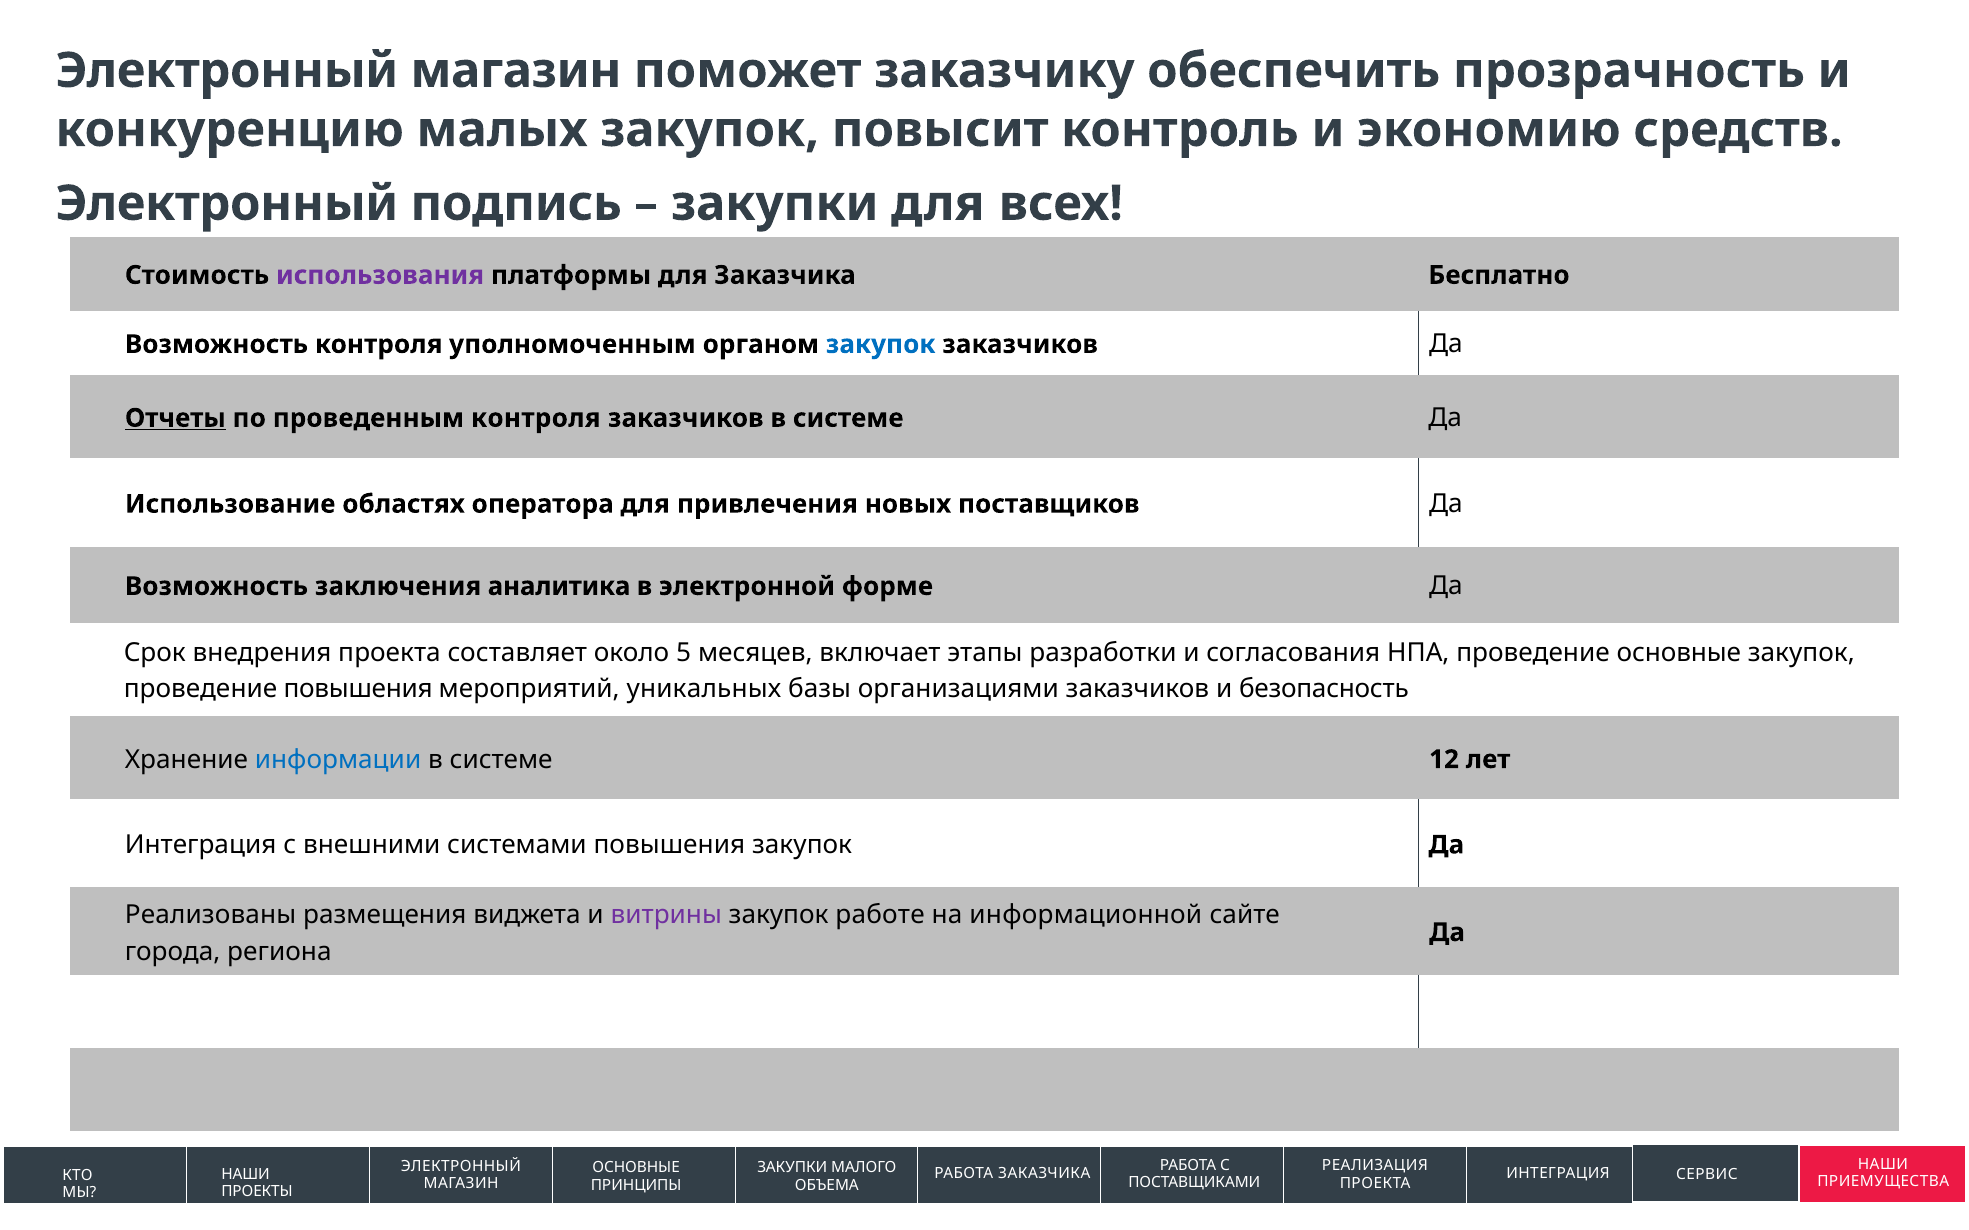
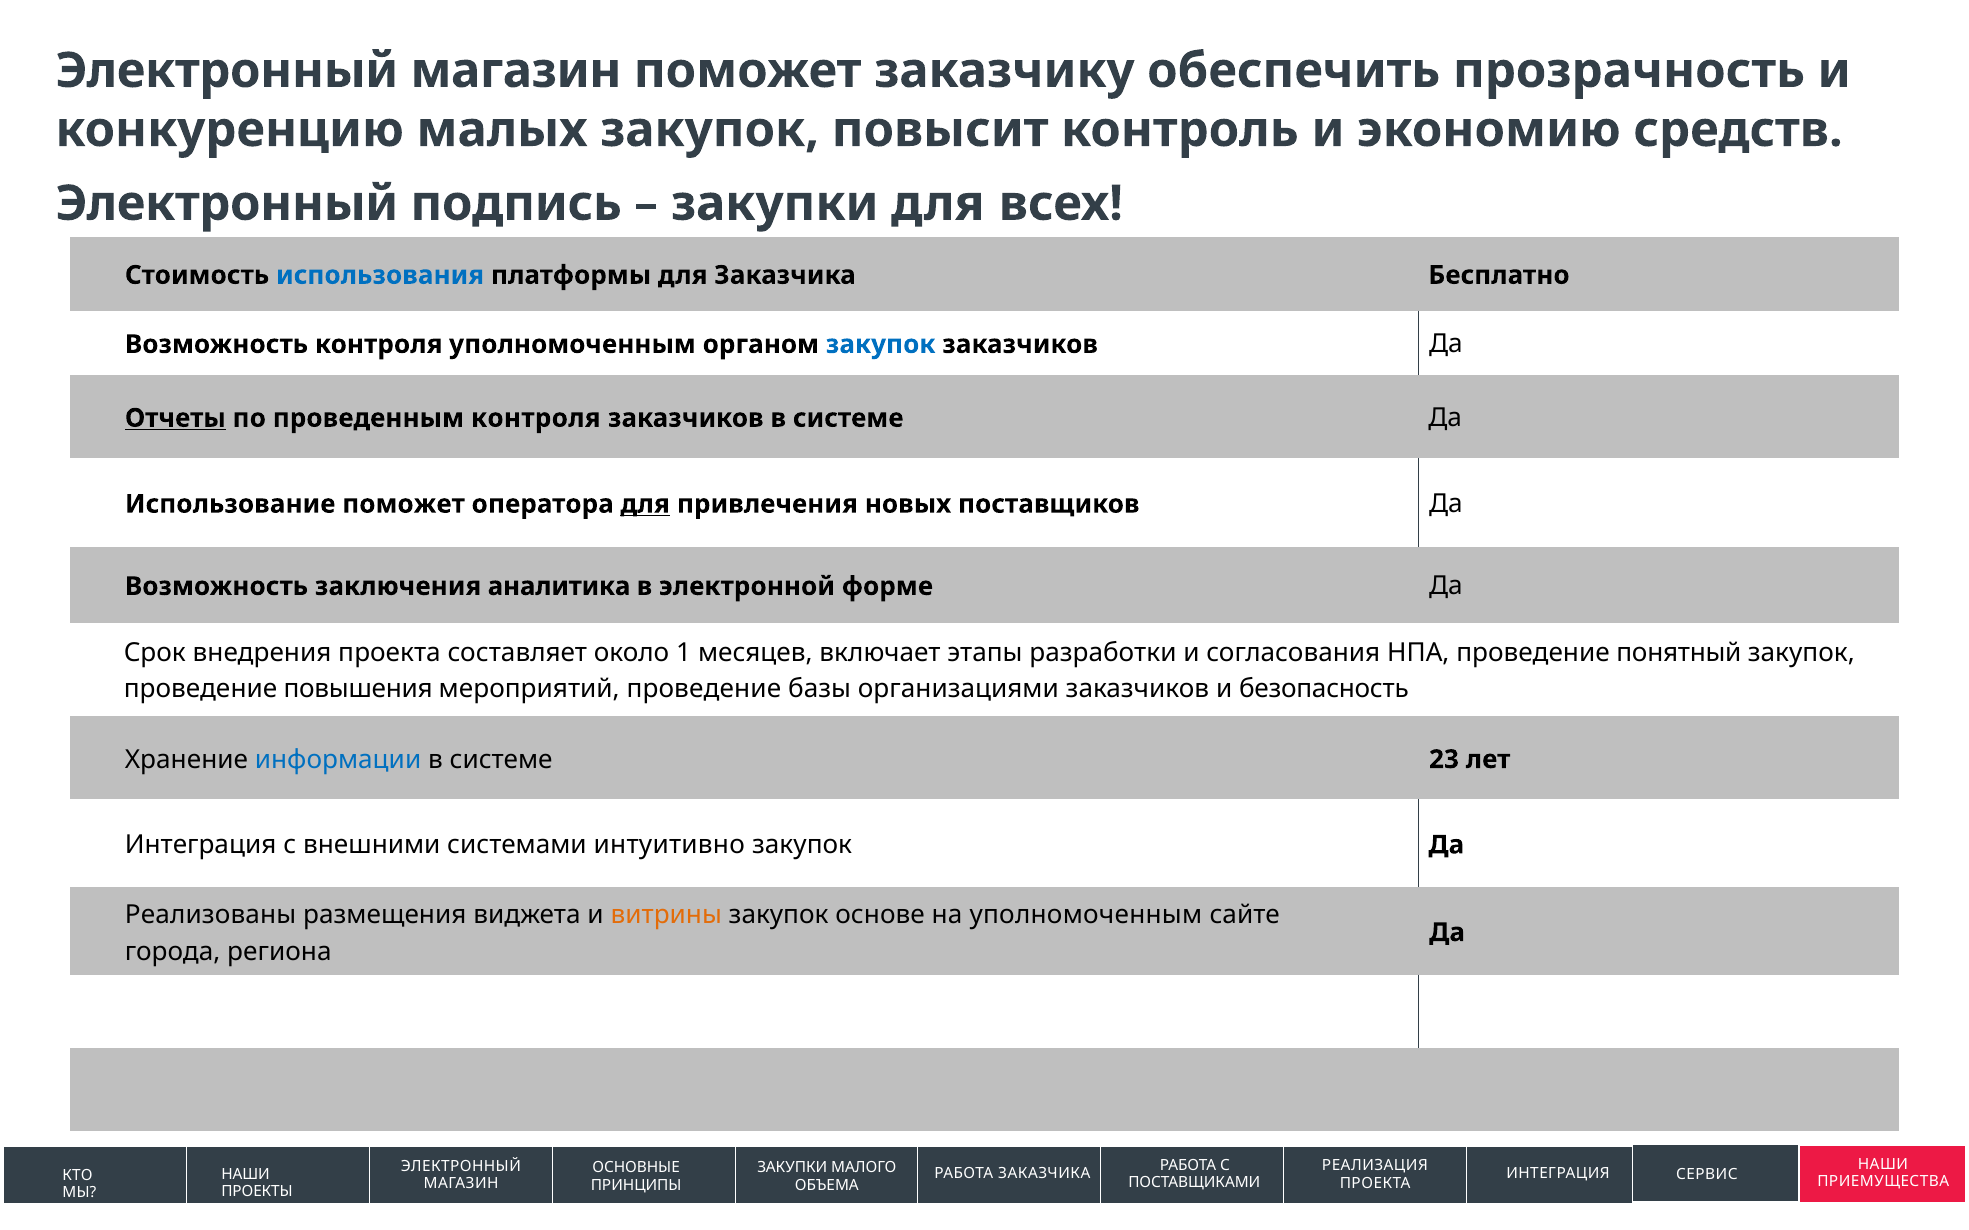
использования colour: purple -> blue (380, 275)
Использование областях: областях -> поможет (404, 504)
для underline: none -> present (645, 504)
5: 5 -> 1 (684, 654)
проведение основные: основные -> понятный (1679, 654)
мероприятий уникальных: уникальных -> проведение (704, 689)
12: 12 -> 23 (1444, 760)
системами повышения: повышения -> интуитивно (669, 845)
витрины colour: purple -> orange (666, 915)
работе: работе -> основе (880, 915)
на информационной: информационной -> уполномоченным (1086, 915)
